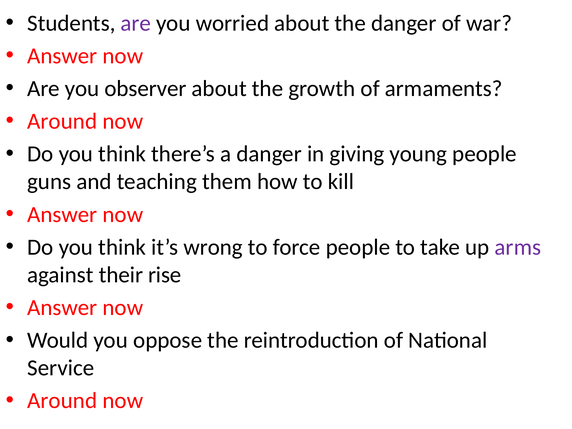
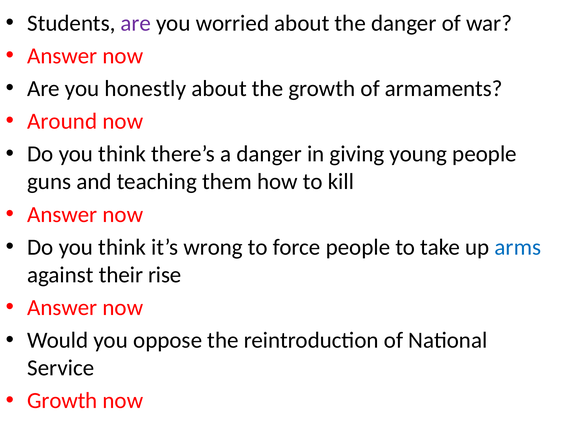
observer: observer -> honestly (145, 89)
arms colour: purple -> blue (518, 247)
Around: Around -> Growth (62, 401)
